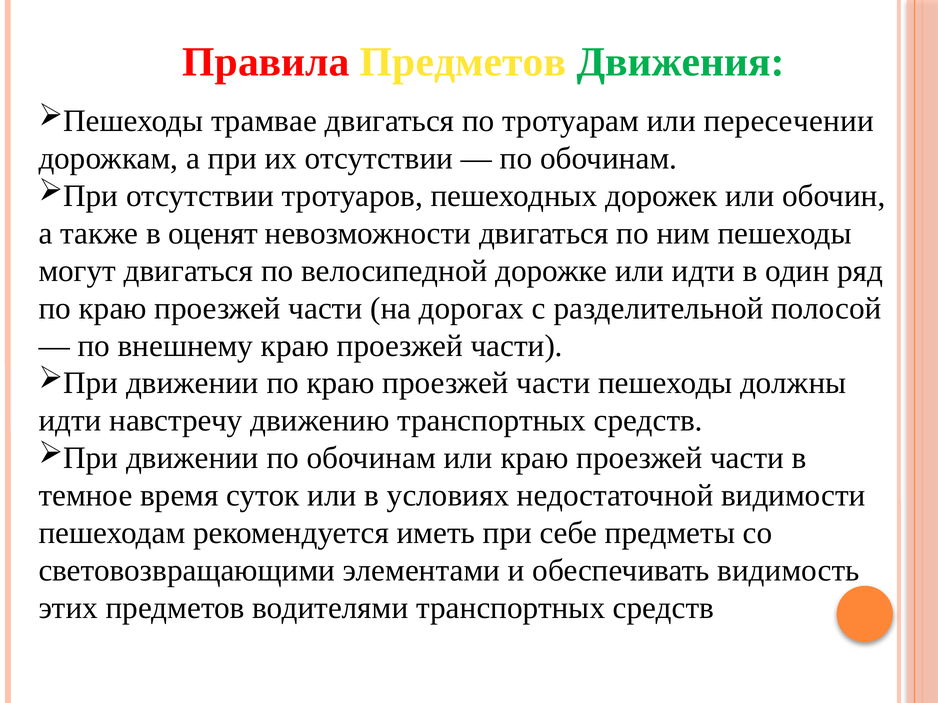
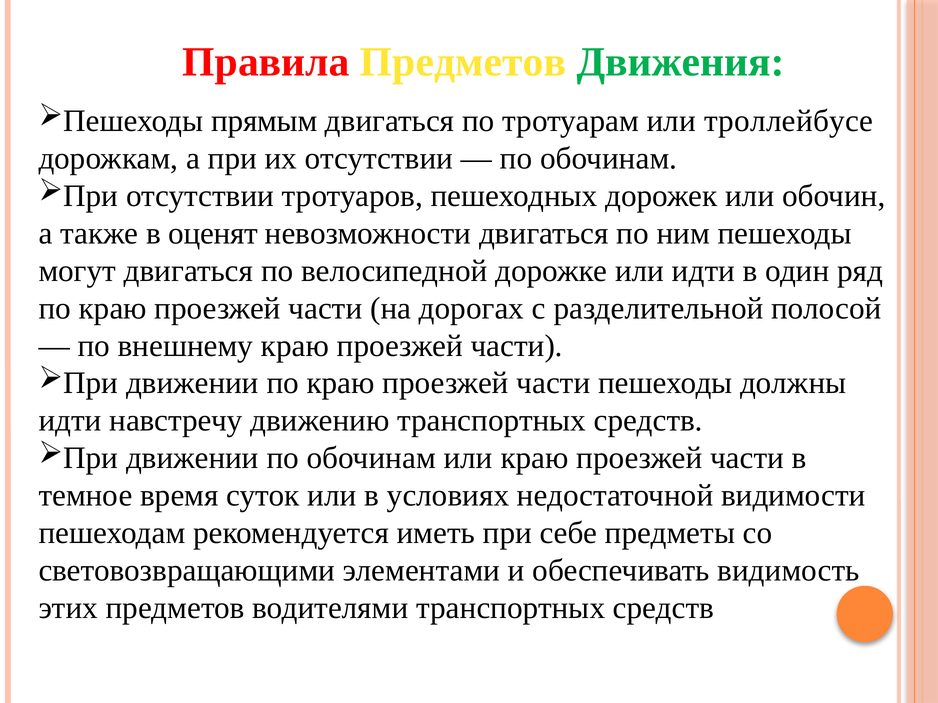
трамвае: трамвае -> прямым (264, 121)
пересечении: пересечении -> троллейбусе (789, 121)
